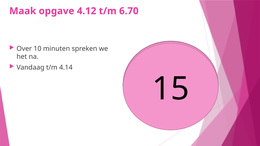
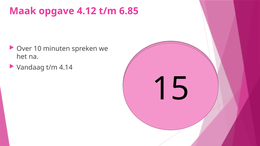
6.70: 6.70 -> 6.85 (129, 11)
